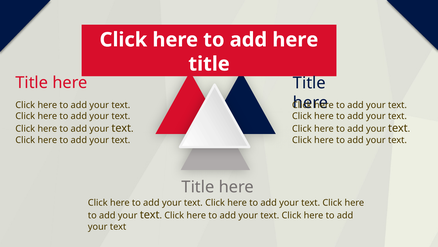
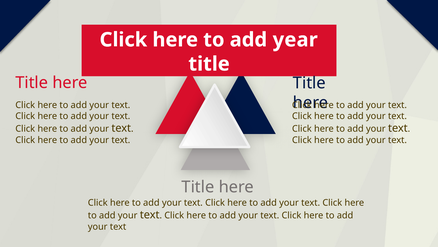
add here: here -> year (295, 40)
